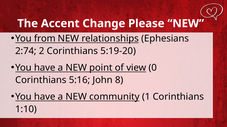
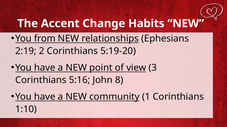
Please: Please -> Habits (146, 24)
2:74: 2:74 -> 2:19 (26, 51)
0: 0 -> 3 (153, 68)
